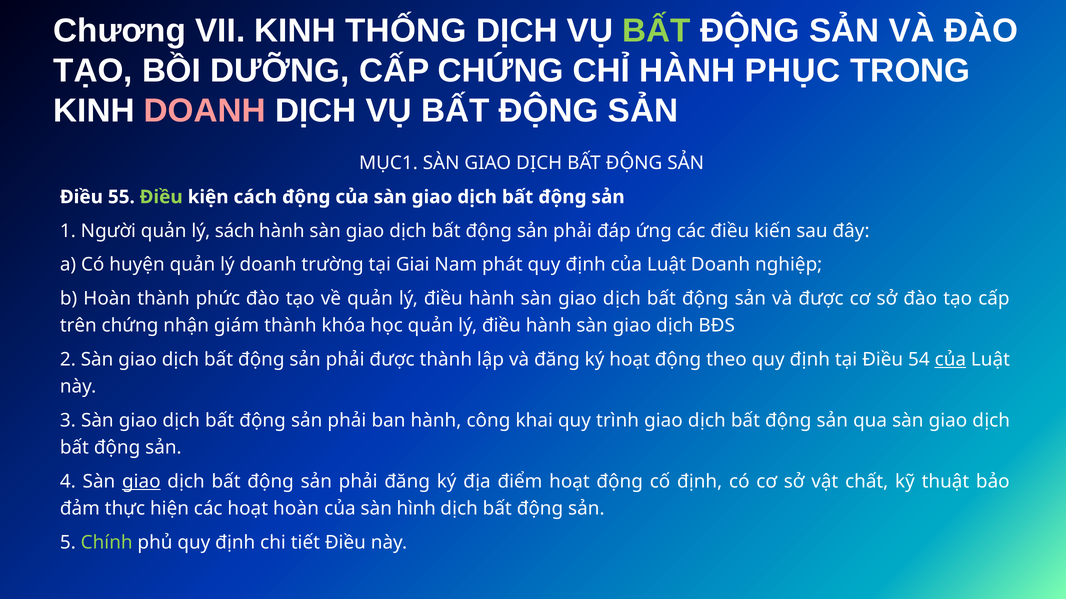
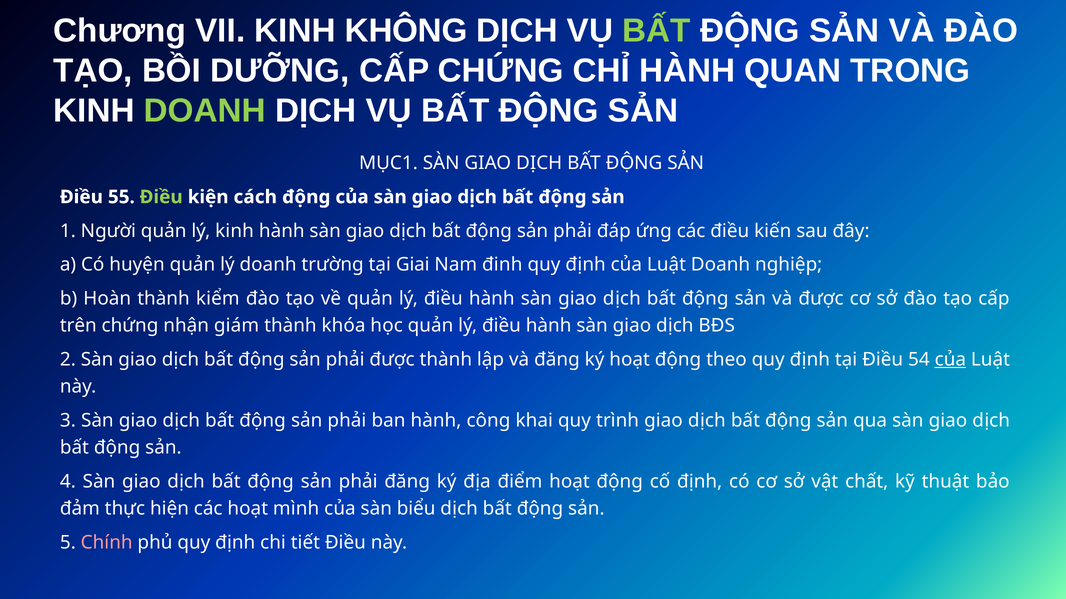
THỐNG: THỐNG -> KHÔNG (406, 31)
PHỤC: PHỤC -> QUAN (793, 71)
DOANH colour: pink -> light green (205, 111)
lý sách: sách -> kinh (235, 231)
phát: phát -> đinh (502, 265)
phức: phức -> kiểm (218, 299)
giao underline: present -> none (141, 482)
hoạt hoàn: hoàn -> mình (296, 509)
hình: hình -> biểu (416, 509)
Chính colour: light green -> pink (107, 543)
